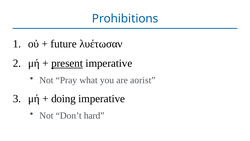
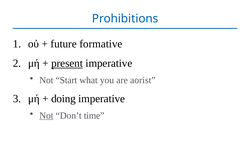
λυέτωσαν: λυέτωσαν -> formative (101, 44)
Pray: Pray -> Start (66, 80)
Not underline: none -> present (46, 115)
hard: hard -> time (94, 115)
